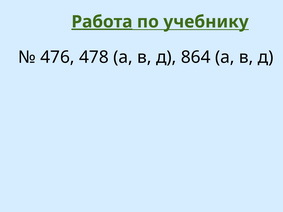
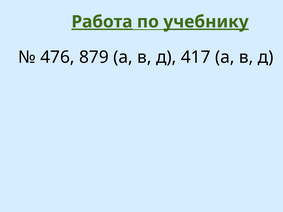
учебнику underline: none -> present (206, 22)
478: 478 -> 879 (94, 57)
864: 864 -> 417 (196, 57)
